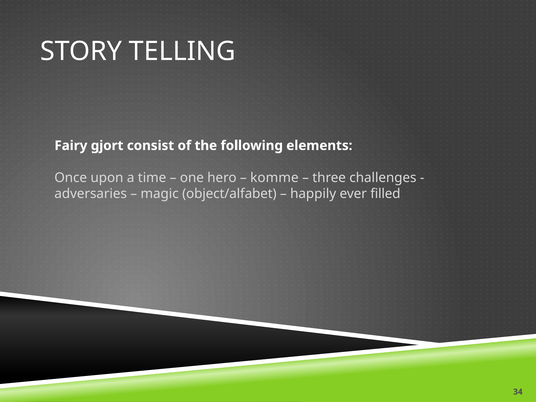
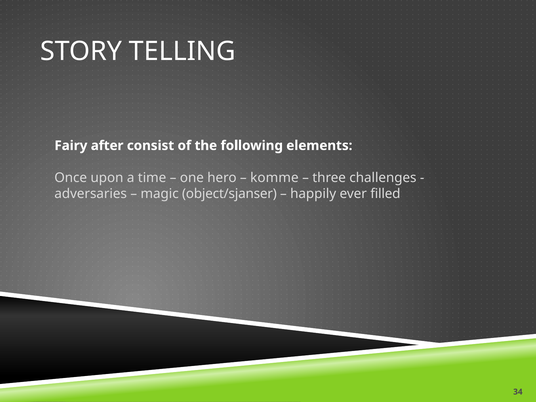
gjort: gjort -> after (107, 146)
object/alfabet: object/alfabet -> object/sjanser (229, 194)
